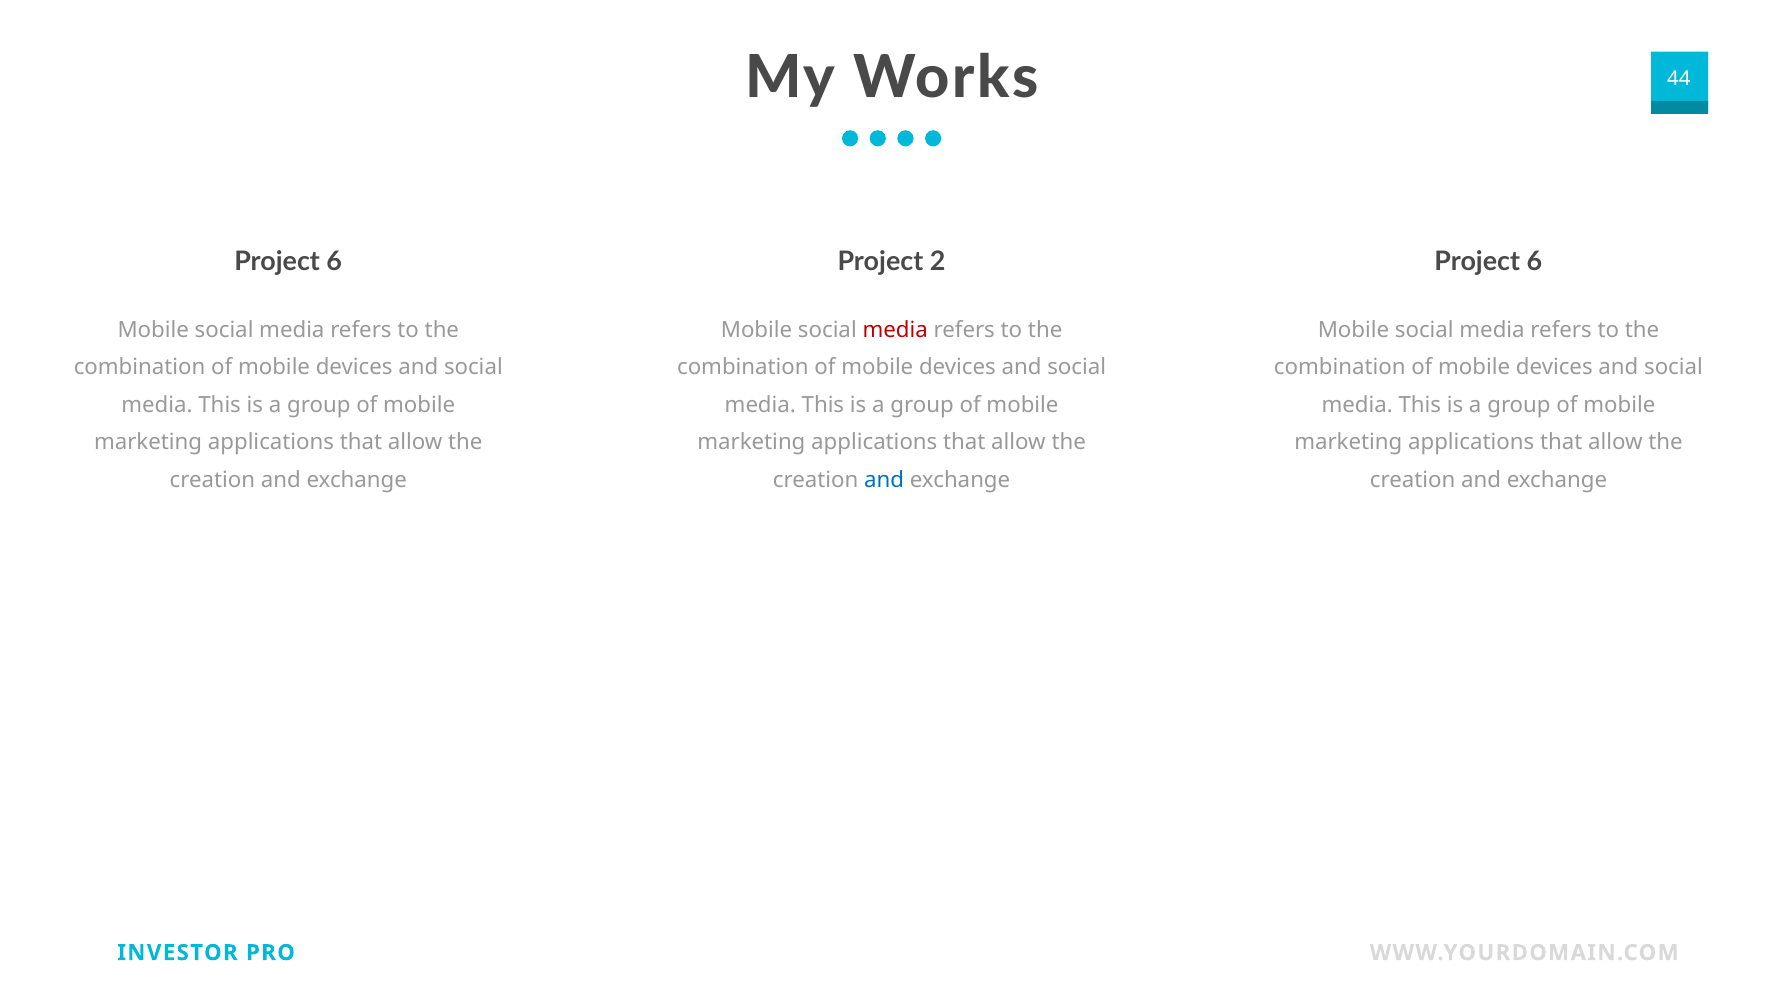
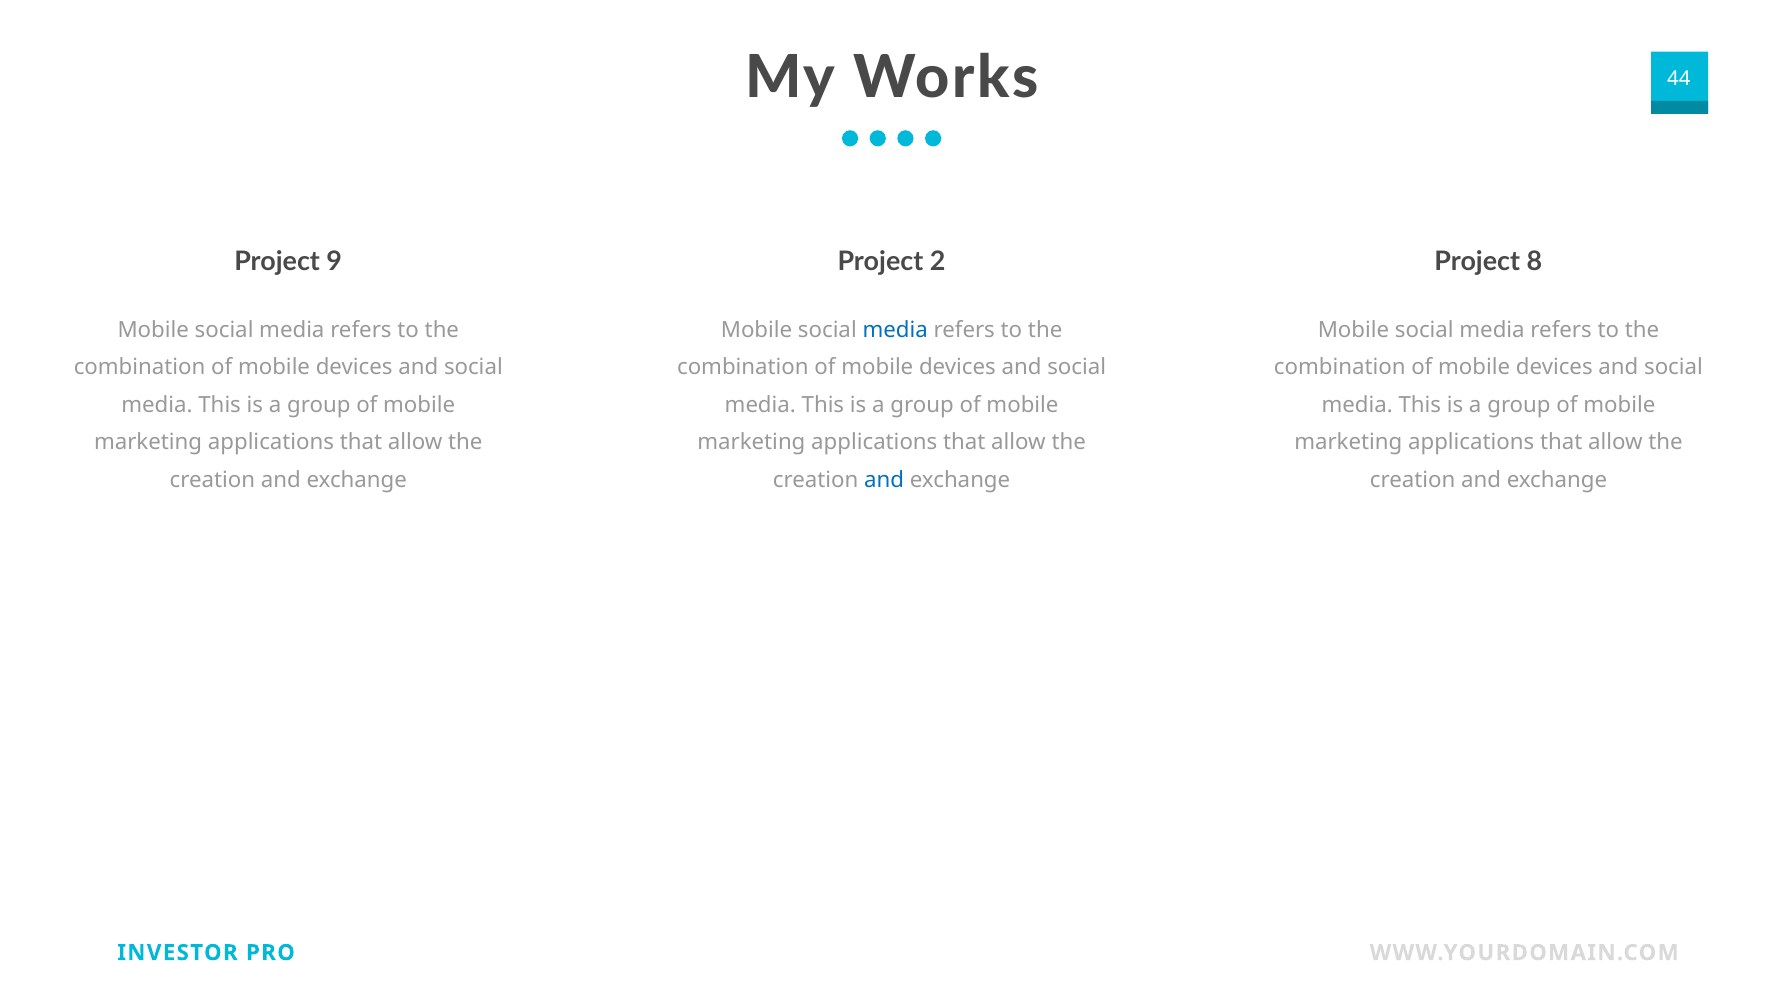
6: 6 -> 9 (334, 262)
6: 6 -> 8 (1534, 262)
media colour: red -> blue (895, 330)
